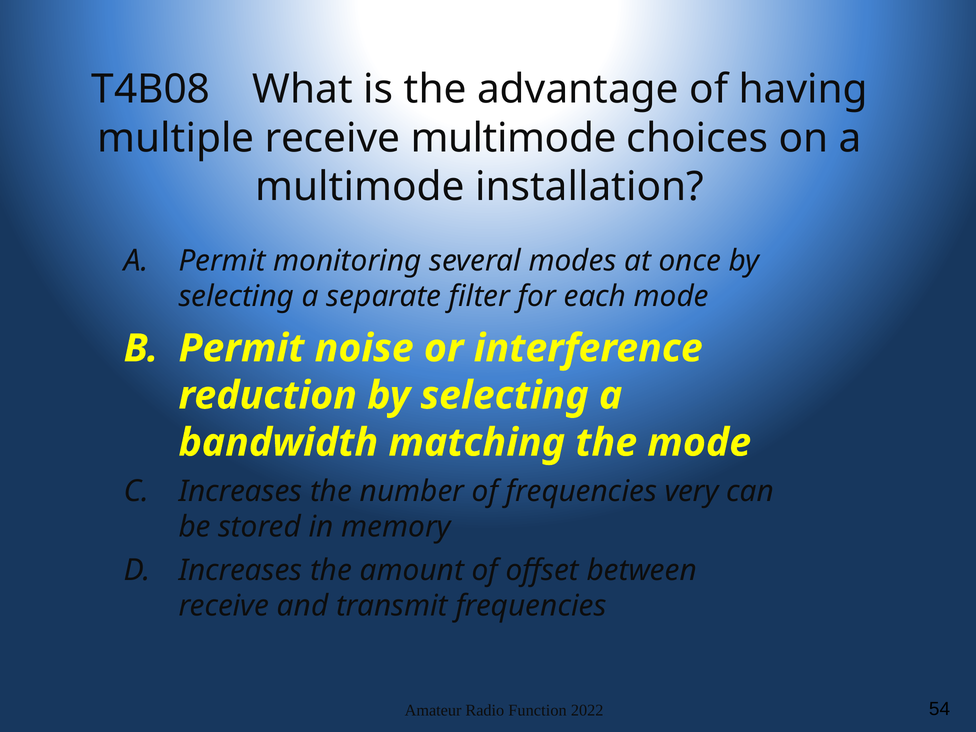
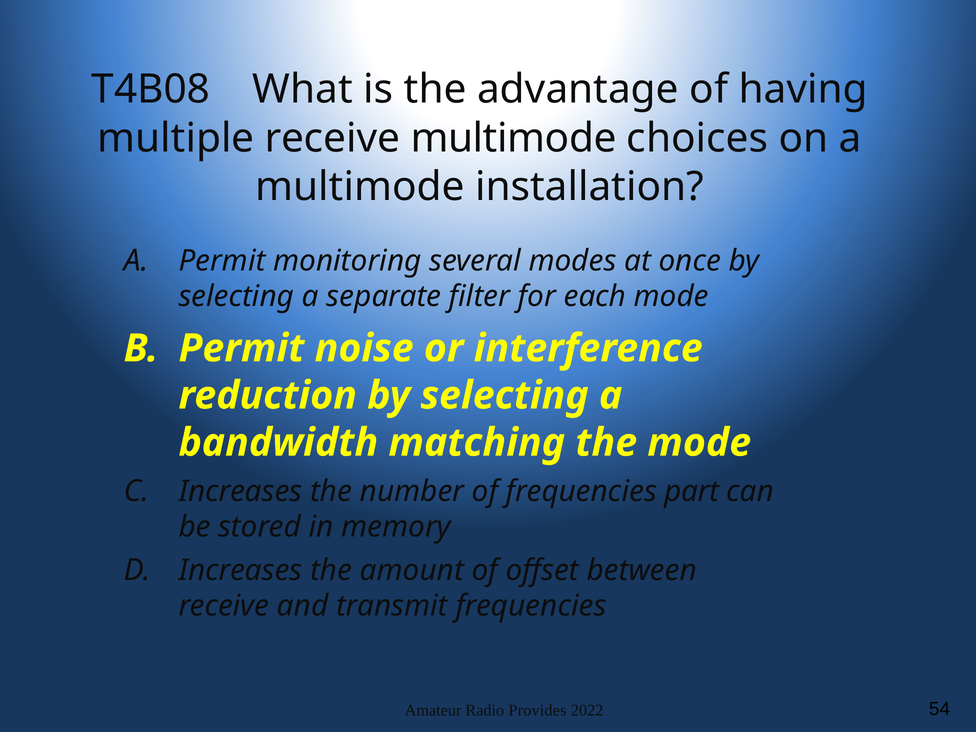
very: very -> part (692, 491)
Function: Function -> Provides (537, 711)
